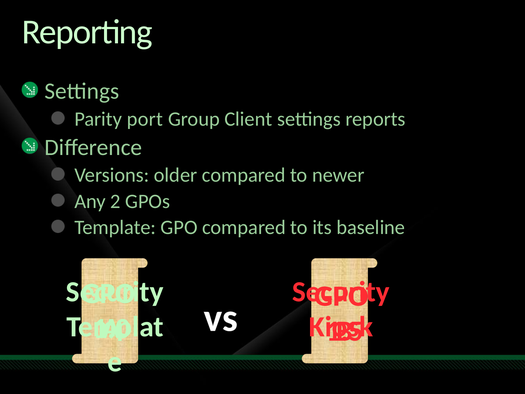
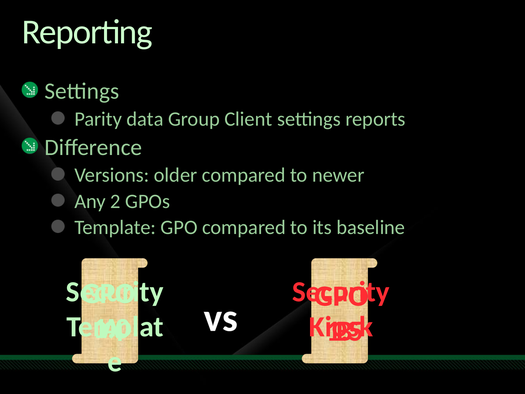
port: port -> data (145, 119)
